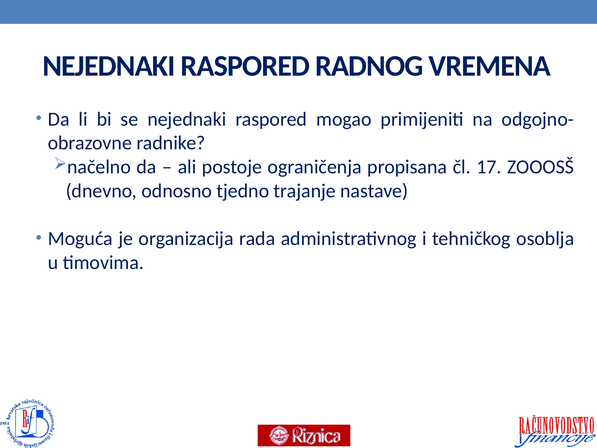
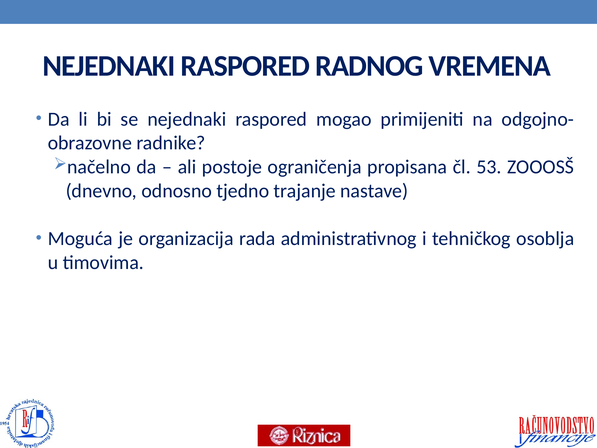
17: 17 -> 53 (489, 167)
